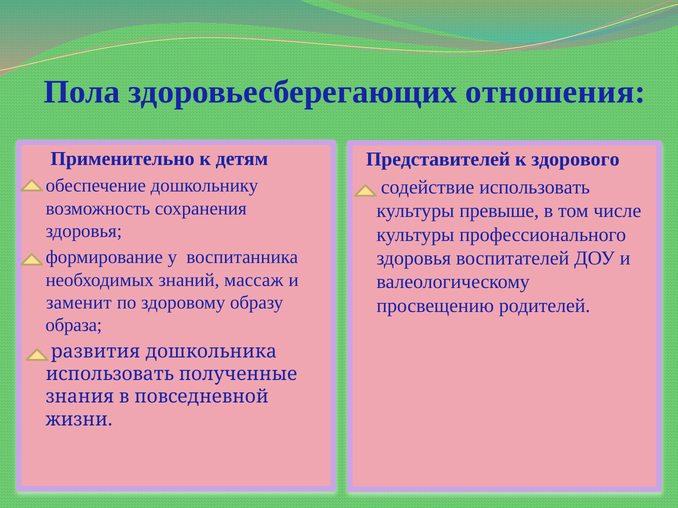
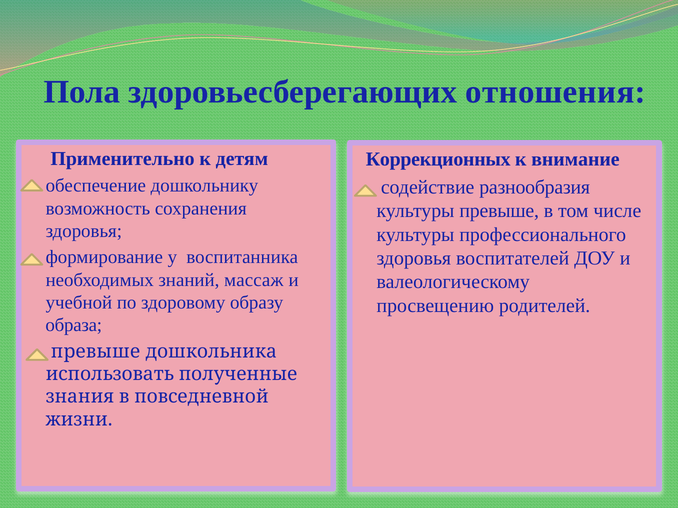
Представителей: Представителей -> Коррекционных (438, 160)
здорового: здорового -> внимание (575, 160)
содействие использовать: использовать -> разнообразия (535, 187)
заменит: заменит -> учебной (79, 303)
развития: развития -> превыше (95, 352)
